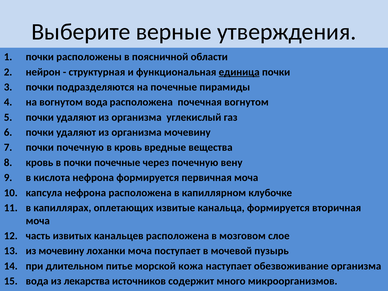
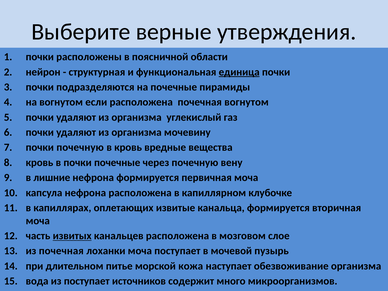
вогнутом вода: вода -> если (96, 102)
кислота: кислота -> лишние (52, 178)
извитых underline: none -> present (72, 236)
из мочевину: мочевину -> почечная (61, 251)
из лекарства: лекарства -> поступает (87, 281)
